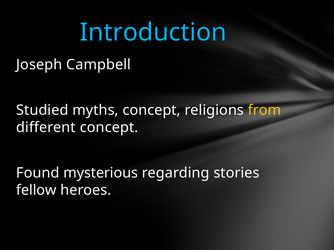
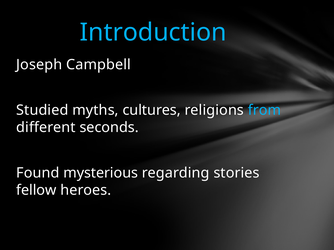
myths concept: concept -> cultures (152, 110)
from colour: yellow -> light blue (264, 110)
different concept: concept -> seconds (109, 128)
